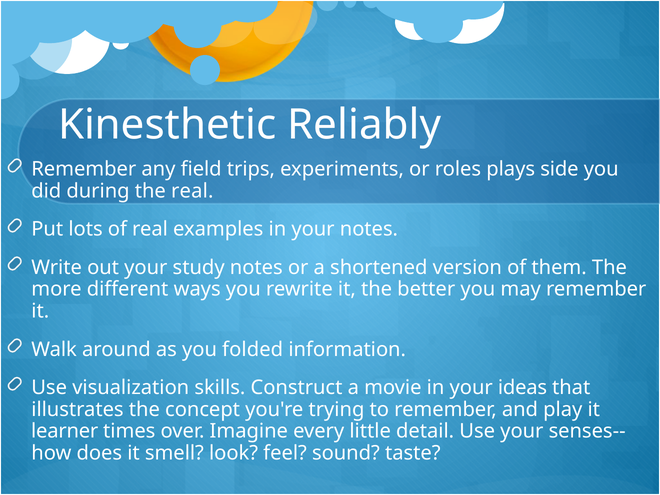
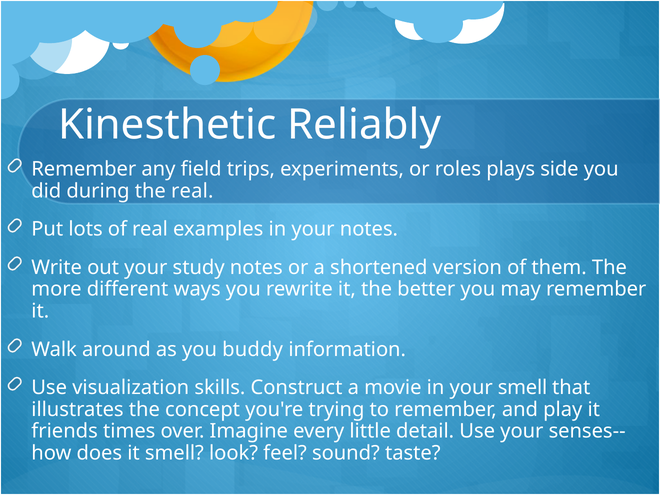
folded: folded -> buddy (253, 349)
your ideas: ideas -> smell (523, 388)
learner: learner -> friends (65, 431)
